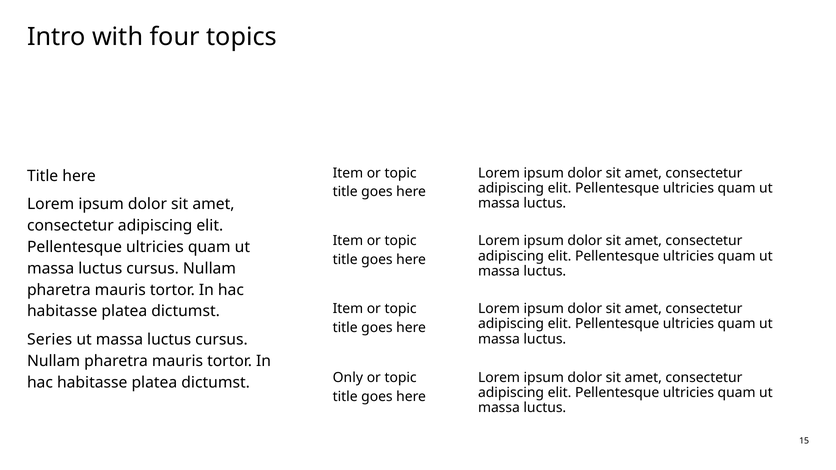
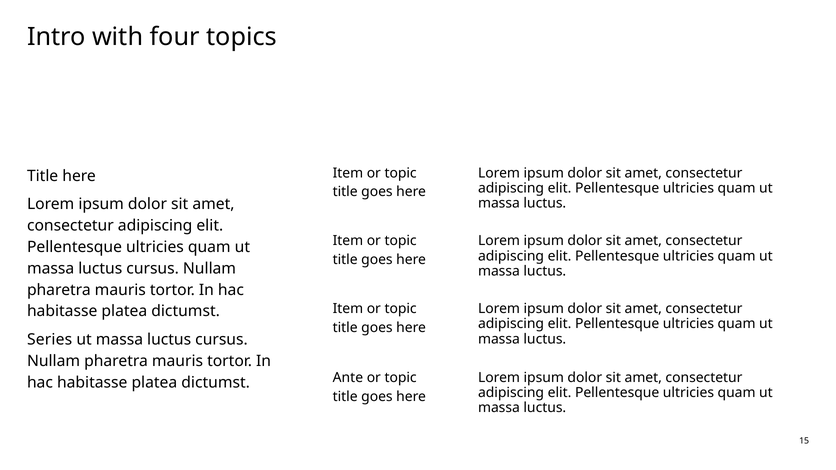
Only: Only -> Ante (348, 378)
